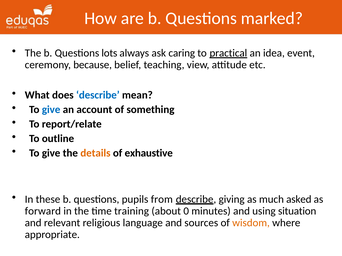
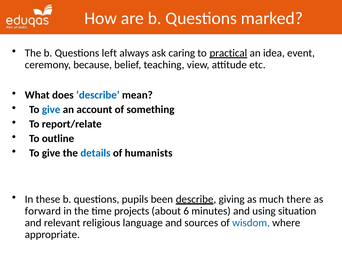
lots: lots -> left (109, 53)
details colour: orange -> blue (95, 153)
exhaustive: exhaustive -> humanists (149, 153)
from: from -> been (162, 200)
asked: asked -> there (299, 200)
training: training -> projects (132, 211)
0: 0 -> 6 (186, 211)
wisdom colour: orange -> blue (251, 223)
